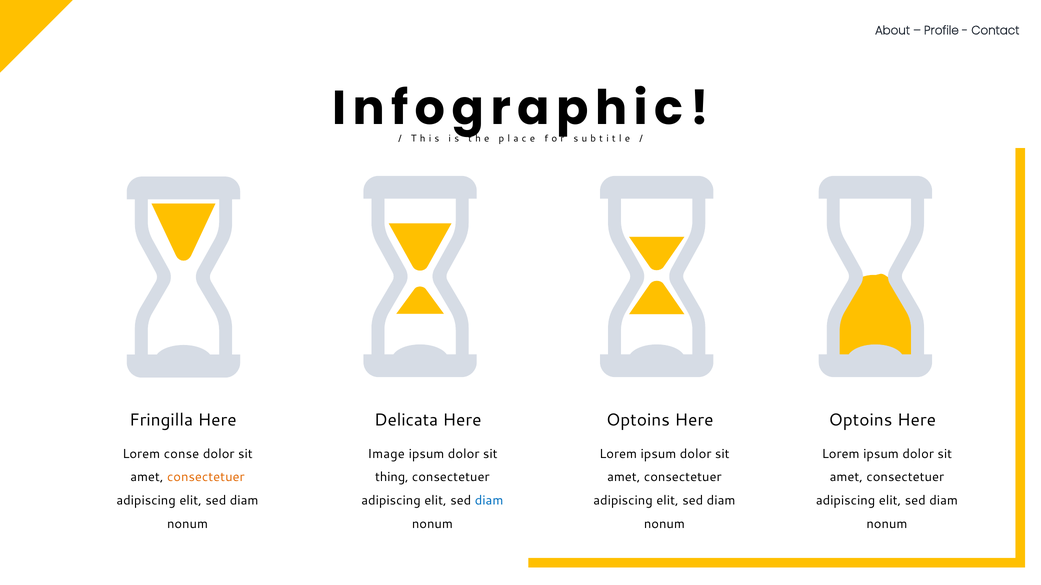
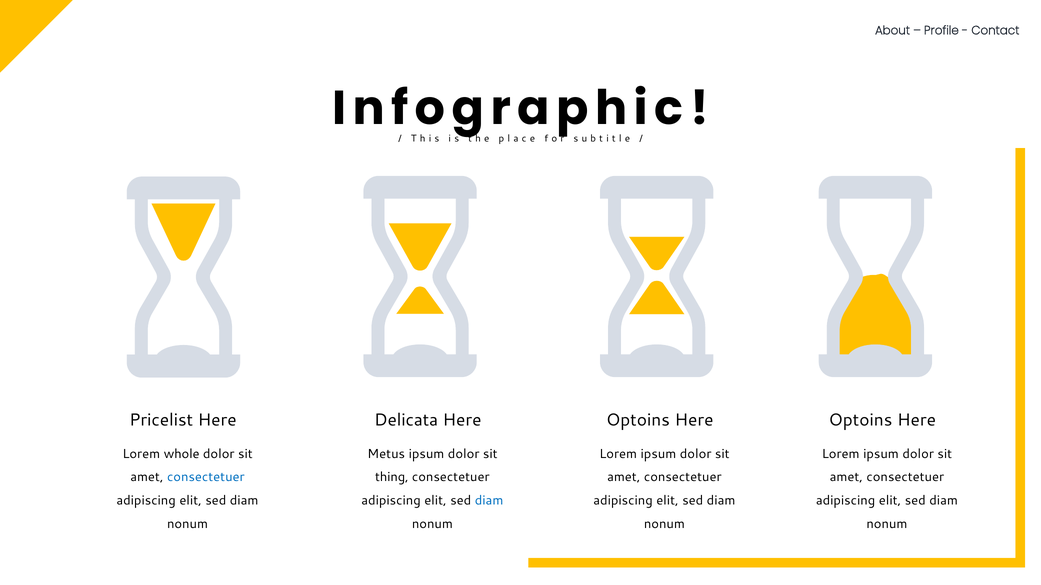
Fringilla: Fringilla -> Pricelist (161, 420)
conse: conse -> whole (182, 454)
Image: Image -> Metus (386, 454)
consectetuer colour: orange -> blue (206, 478)
